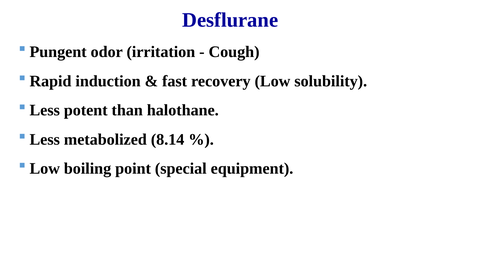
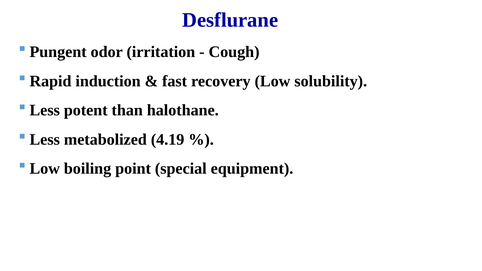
8.14: 8.14 -> 4.19 (168, 139)
